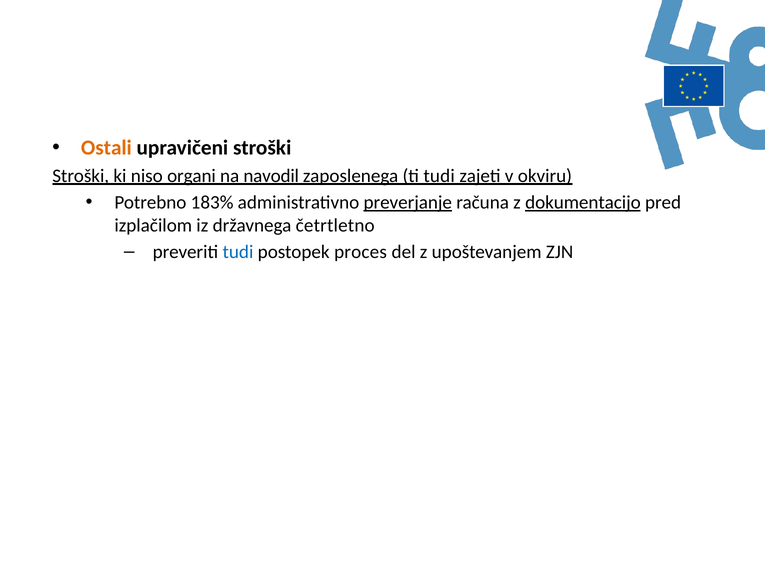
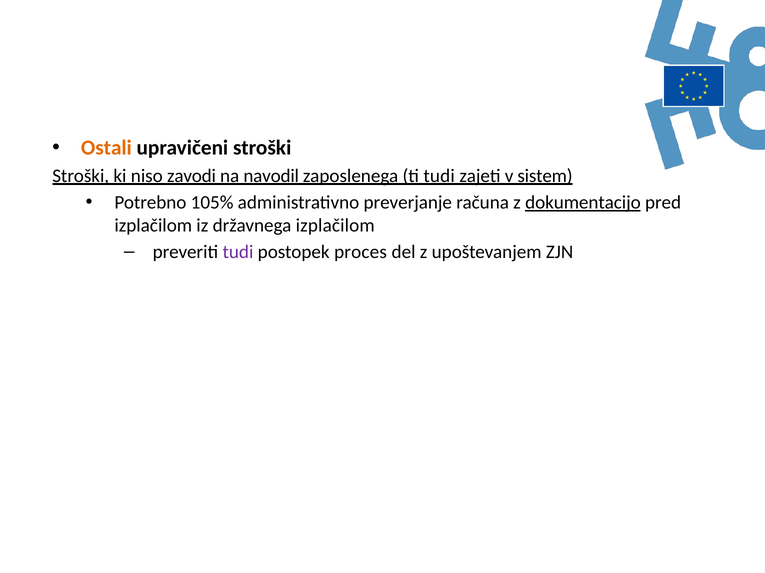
organi: organi -> zavodi (192, 176)
okviru: okviru -> sistem (545, 176)
183%: 183% -> 105% (212, 203)
preverjanje underline: present -> none (408, 203)
državnega četrtletno: četrtletno -> izplačilom (335, 226)
tudi colour: blue -> purple (238, 252)
